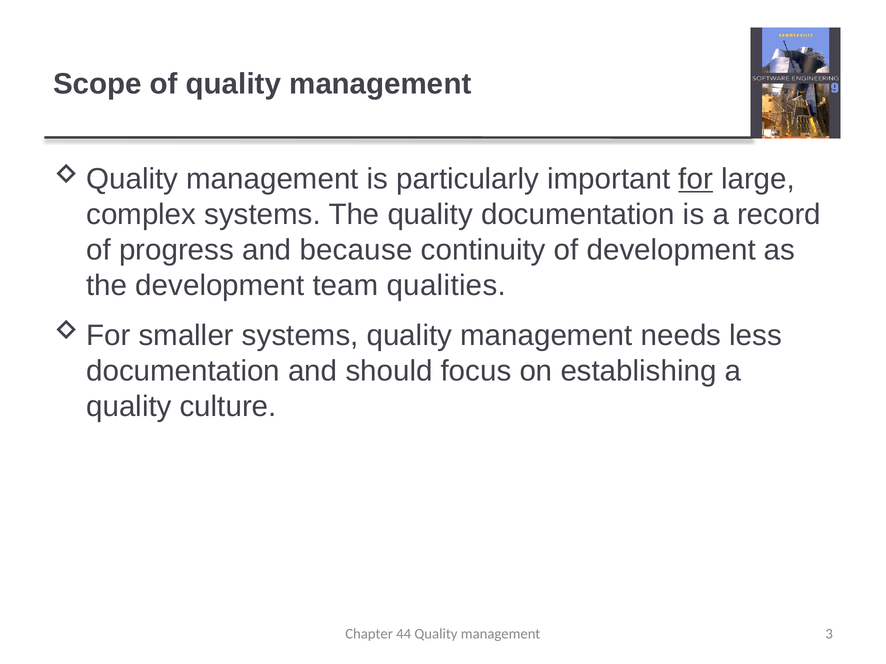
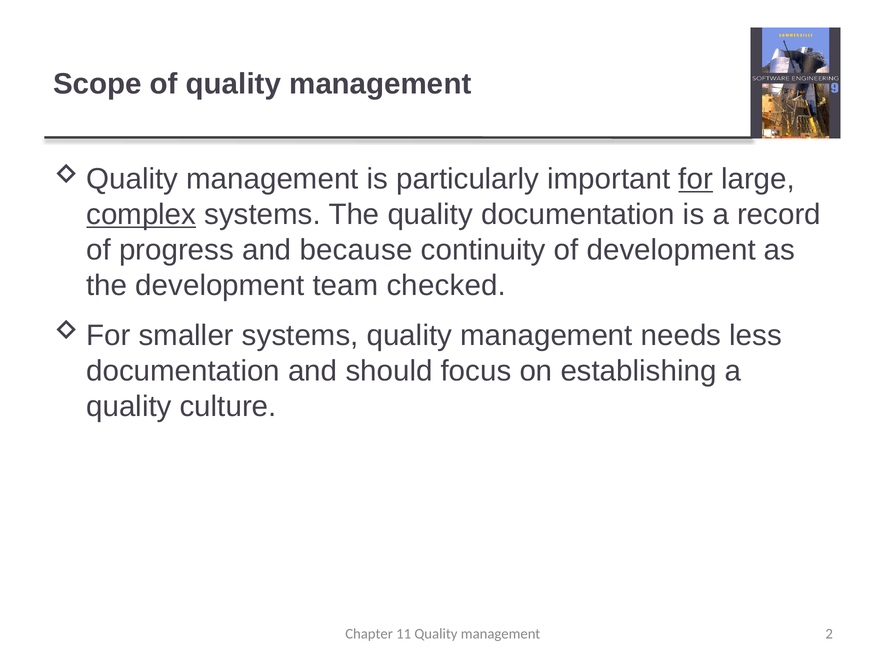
complex underline: none -> present (141, 215)
qualities: qualities -> checked (446, 286)
44: 44 -> 11 (404, 634)
3: 3 -> 2 (829, 634)
